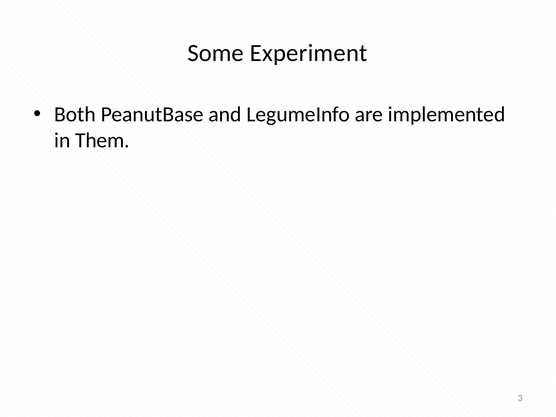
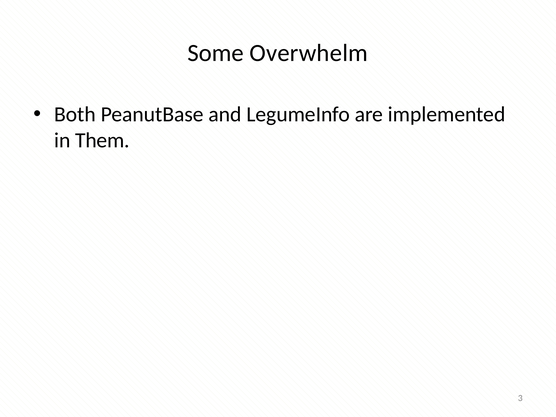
Experiment: Experiment -> Overwhelm (309, 53)
